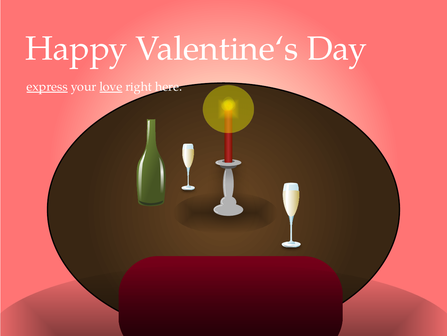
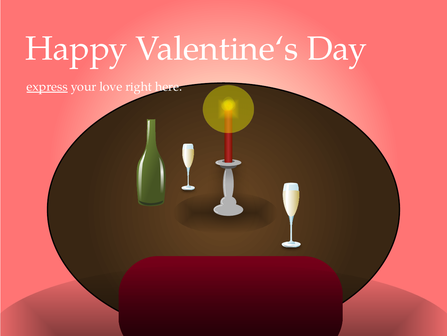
love underline: present -> none (111, 87)
